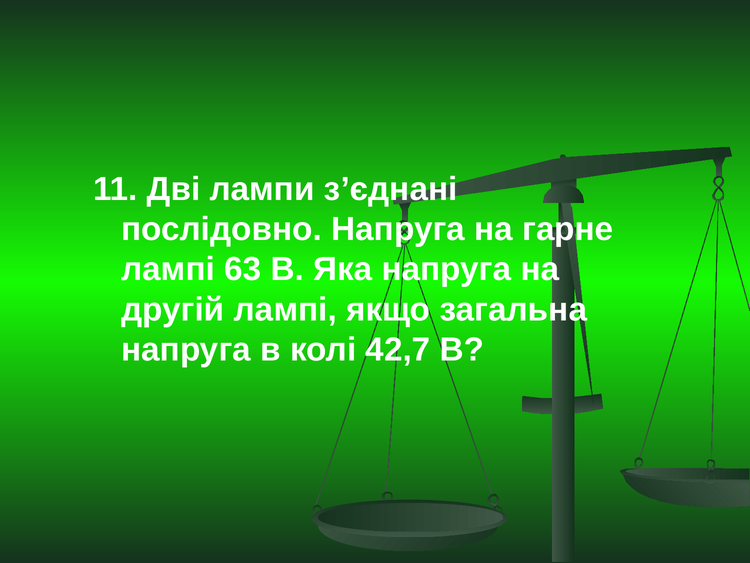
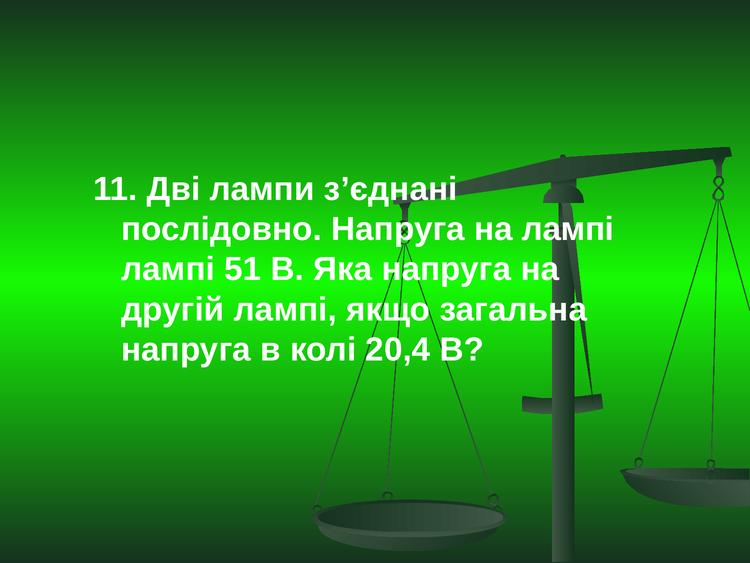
на гарне: гарне -> лампі (568, 229)
63: 63 -> 51 (243, 269)
42,7: 42,7 -> 20,4 (398, 349)
